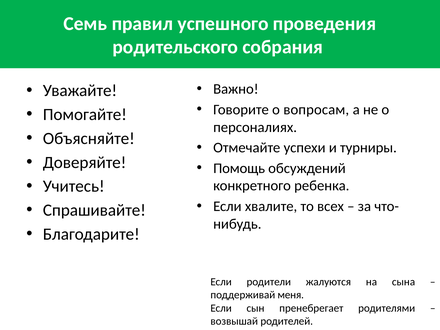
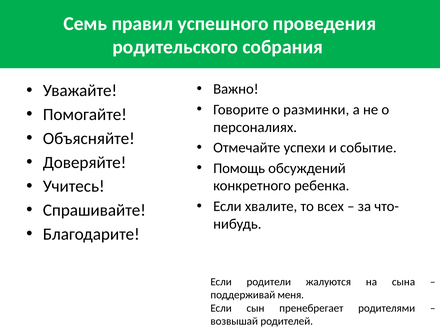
вопросам: вопросам -> разминки (316, 110)
турниры: турниры -> событие (368, 148)
